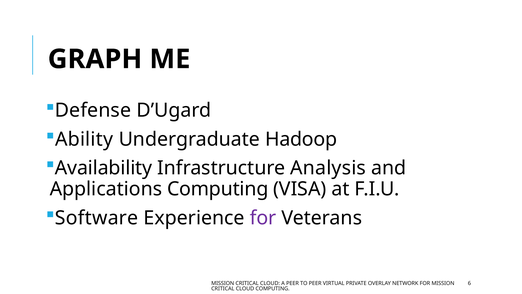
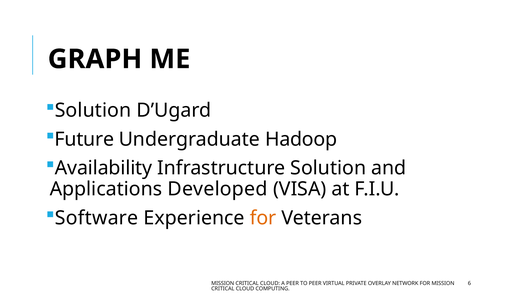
Defense: Defense -> Solution (93, 110)
Ability: Ability -> Future (84, 139)
Infrastructure Analysis: Analysis -> Solution (328, 168)
Applications Computing: Computing -> Developed (218, 189)
for colour: purple -> orange (263, 218)
